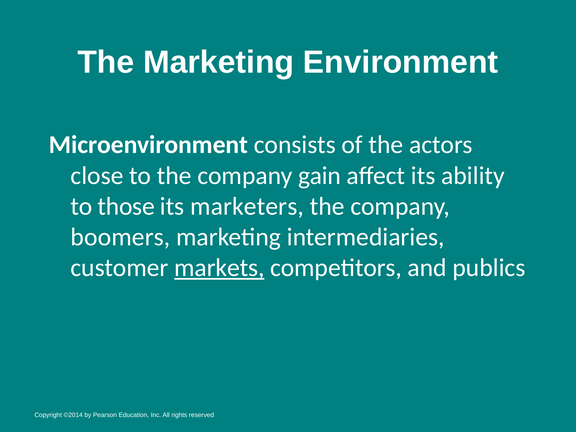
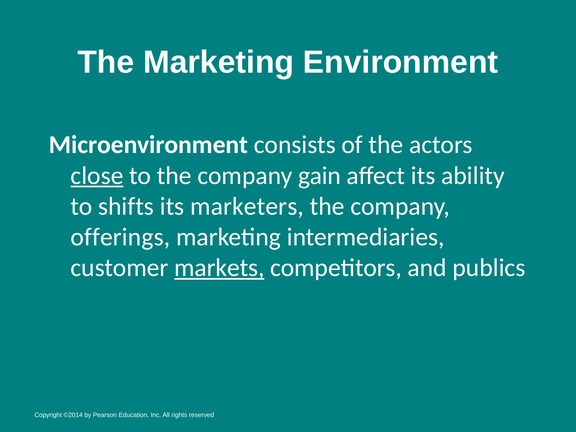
close underline: none -> present (97, 176)
those: those -> shifts (126, 206)
boomers: boomers -> offerings (120, 237)
